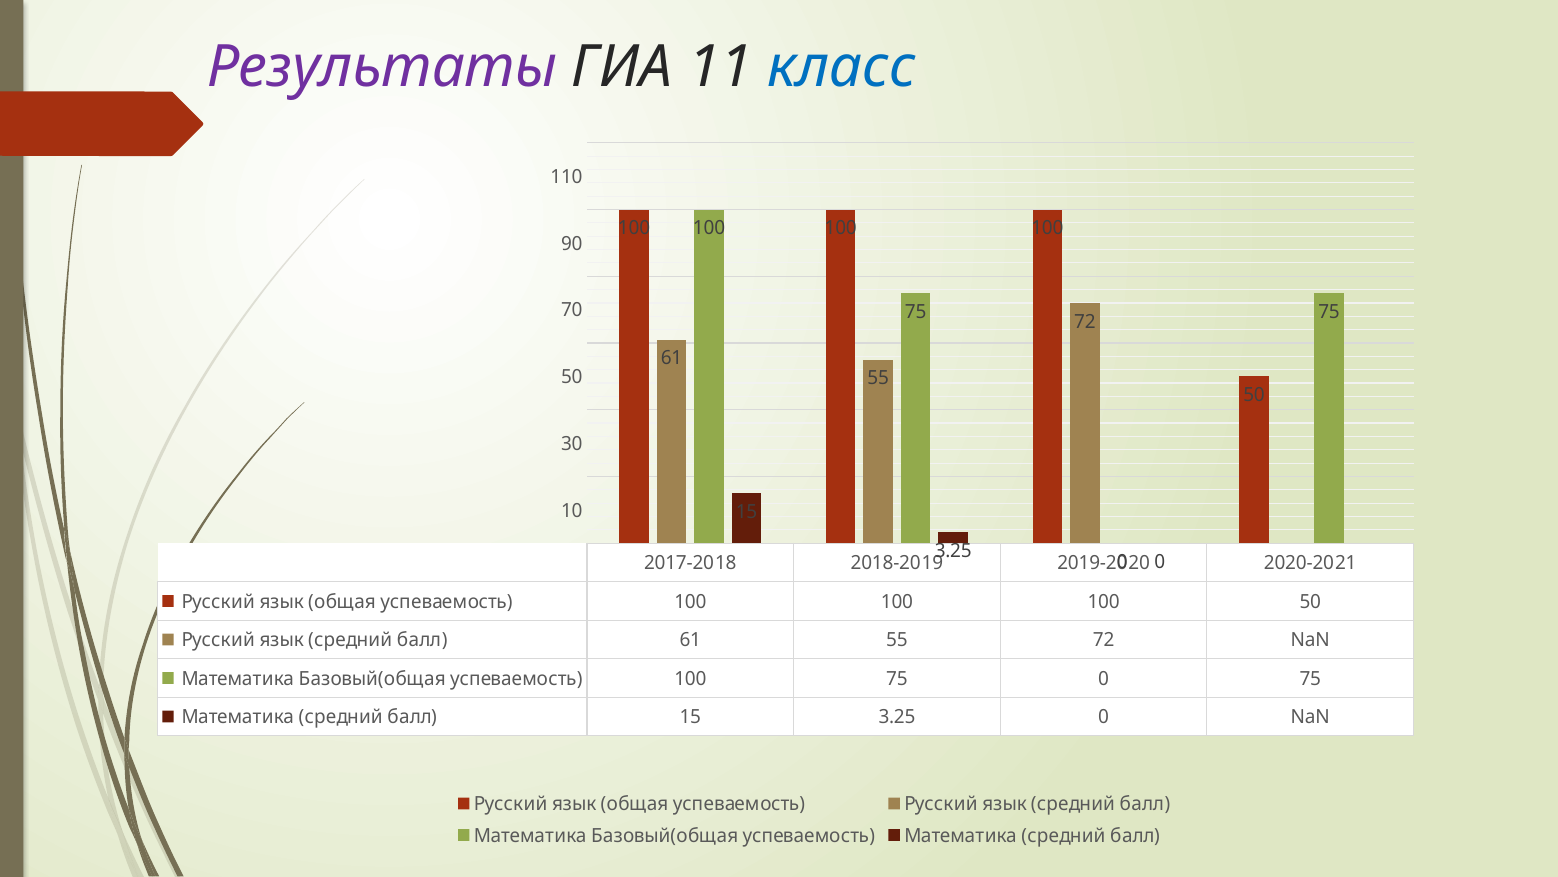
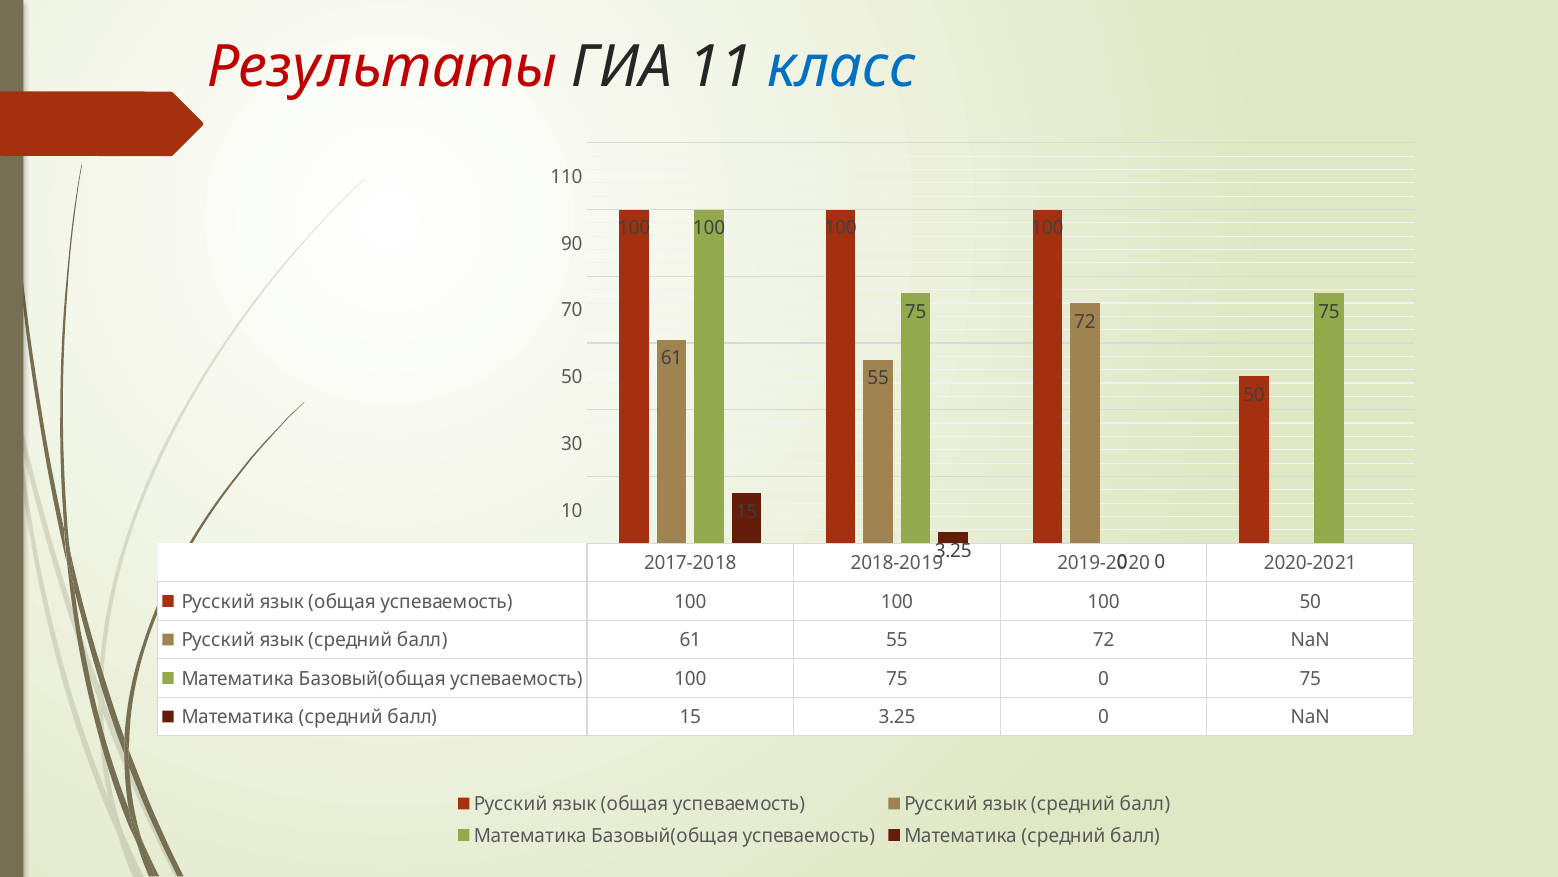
Результаты colour: purple -> red (382, 67)
